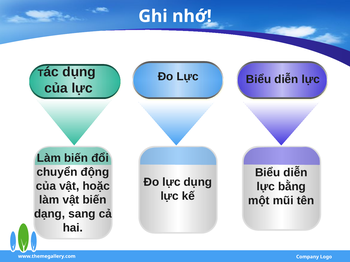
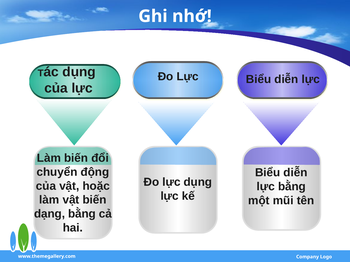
dạng sang: sang -> bằng (82, 214)
